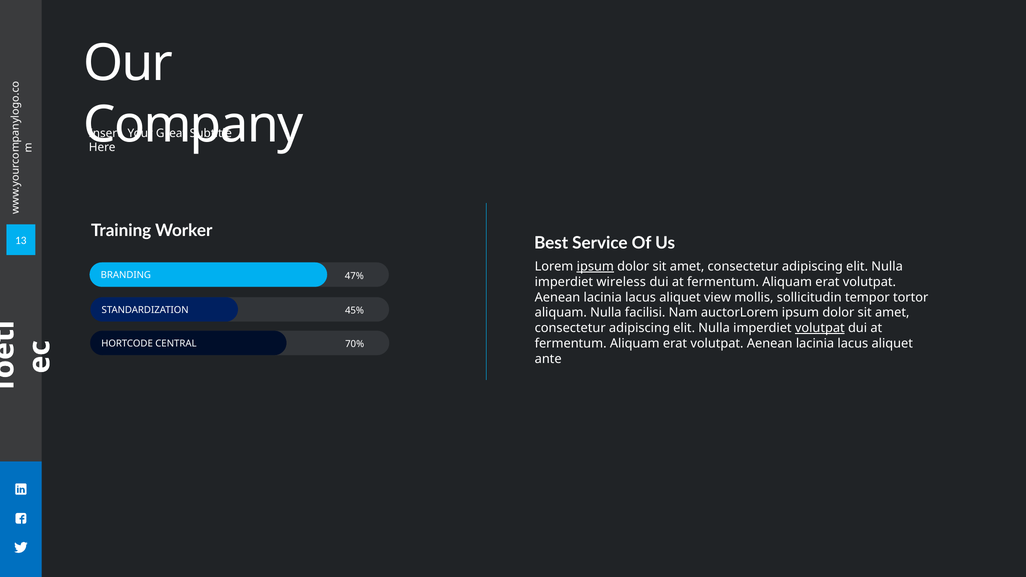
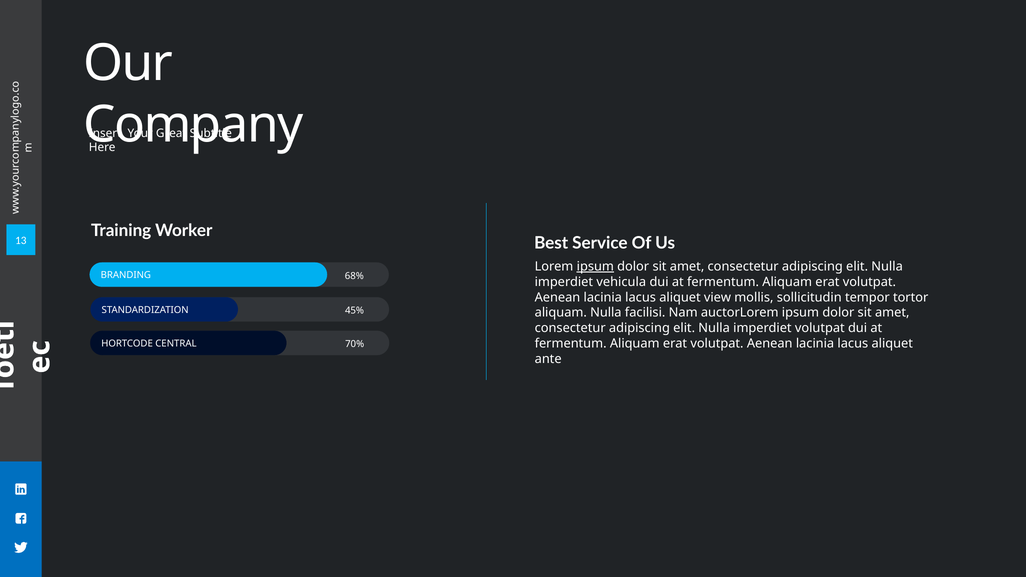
47%: 47% -> 68% (354, 276)
wireless: wireless -> vehicula (621, 282)
volutpat underline: present -> none (820, 328)
